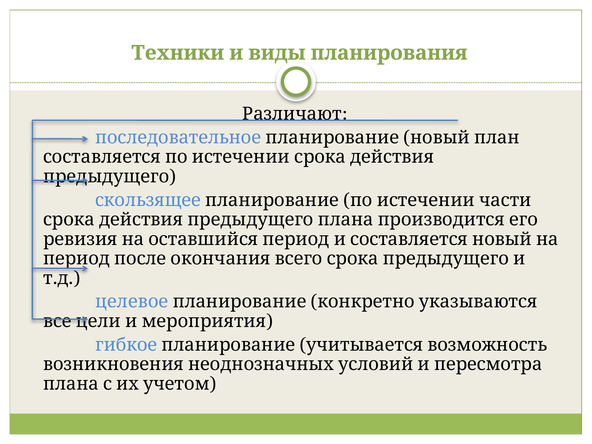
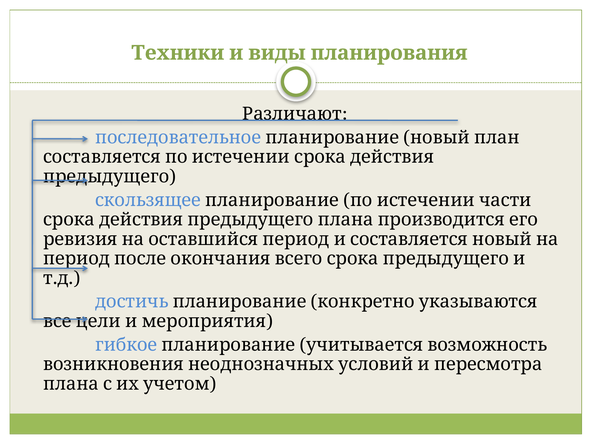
целевое: целевое -> достичь (132, 302)
